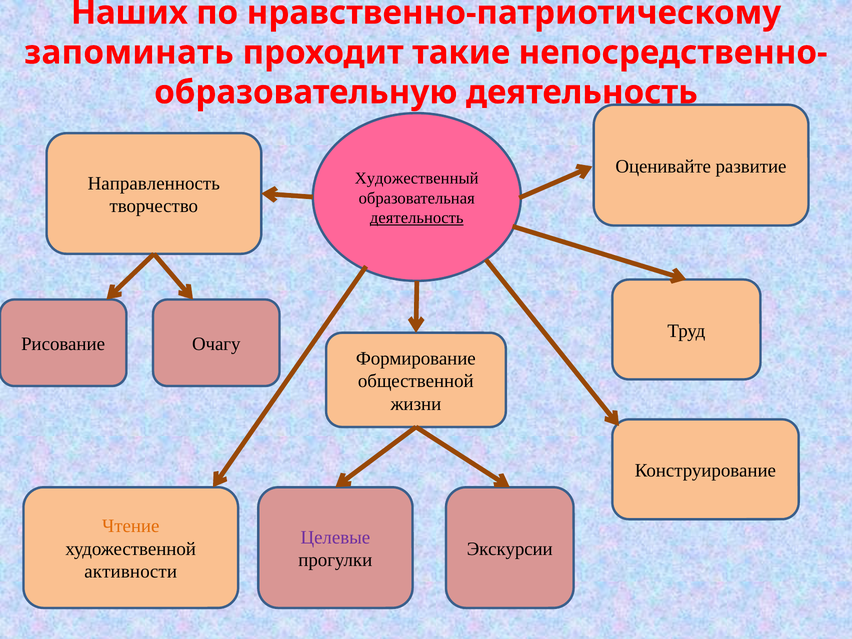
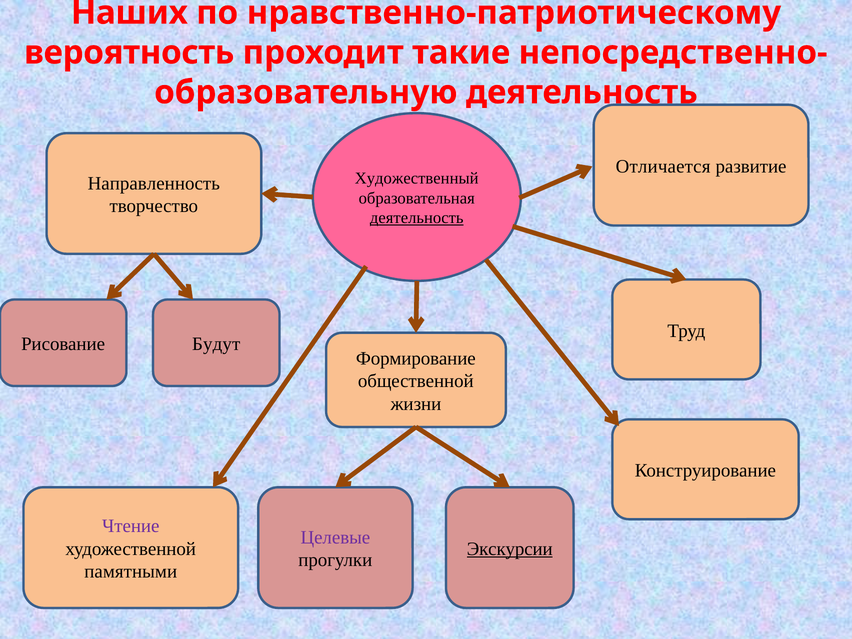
запоминать: запоминать -> вероятность (129, 53)
Оценивайте: Оценивайте -> Отличается (663, 166)
Очагу: Очагу -> Будут (216, 344)
Чтение colour: orange -> purple (131, 526)
Экскурсии underline: none -> present (510, 549)
активности: активности -> памятными (131, 572)
